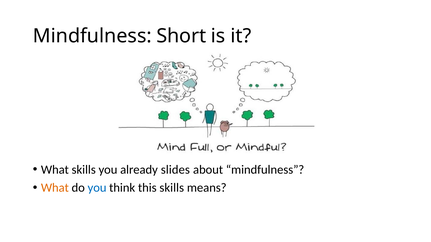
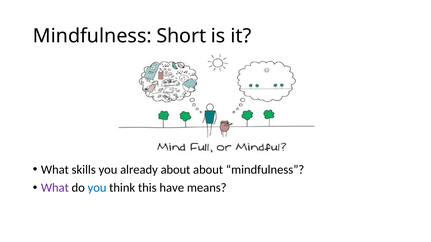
already slides: slides -> about (175, 170)
What colour: orange -> purple (55, 188)
this skills: skills -> have (172, 188)
